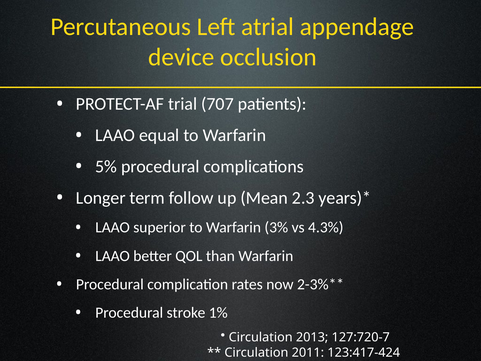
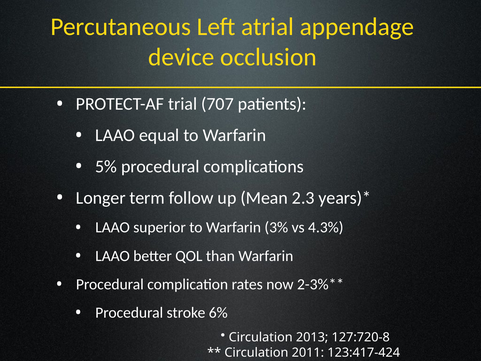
1%: 1% -> 6% (218, 313)
127:720-7: 127:720-7 -> 127:720-8 (361, 337)
